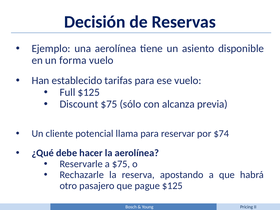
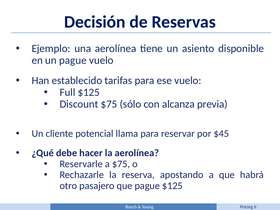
un forma: forma -> pague (73, 60)
$74: $74 -> $45 (221, 134)
